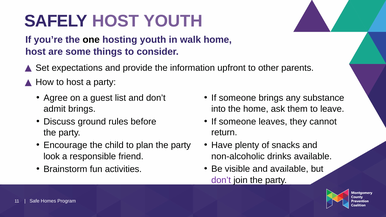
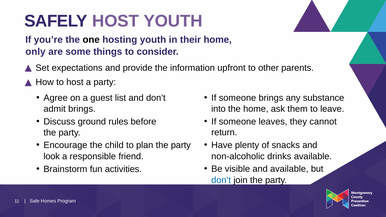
walk: walk -> their (191, 40)
host: host -> only (35, 52)
don’t colour: purple -> blue (221, 180)
